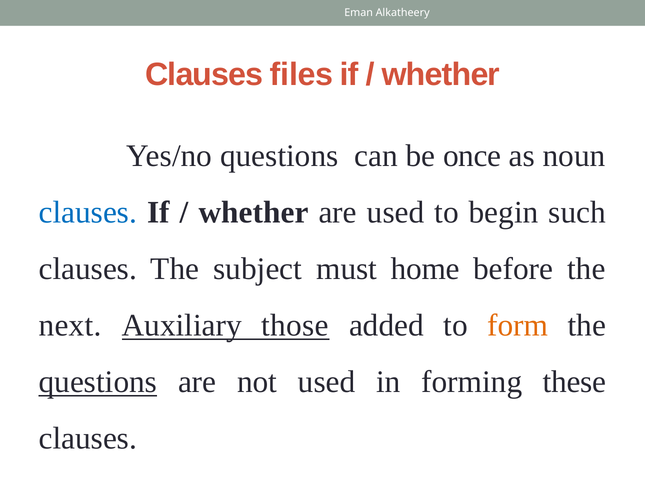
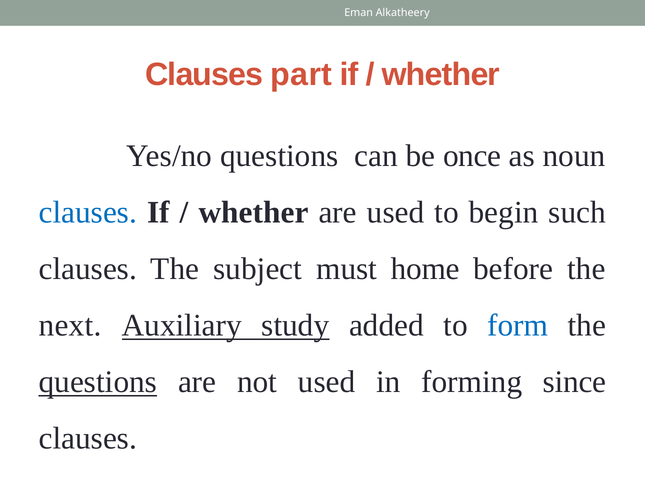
files: files -> part (301, 75)
those: those -> study (295, 325)
form colour: orange -> blue (518, 325)
these: these -> since (575, 382)
